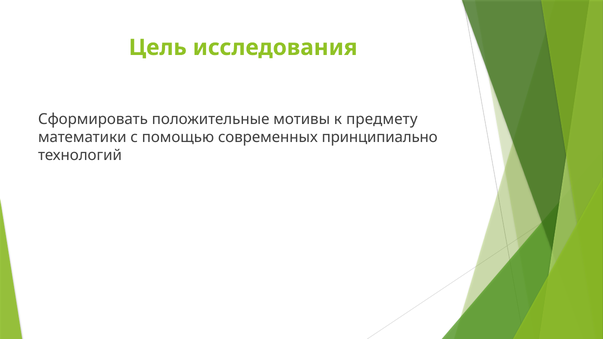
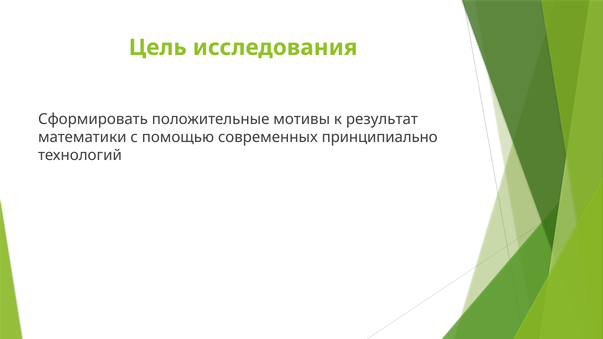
предмету: предмету -> результат (382, 119)
